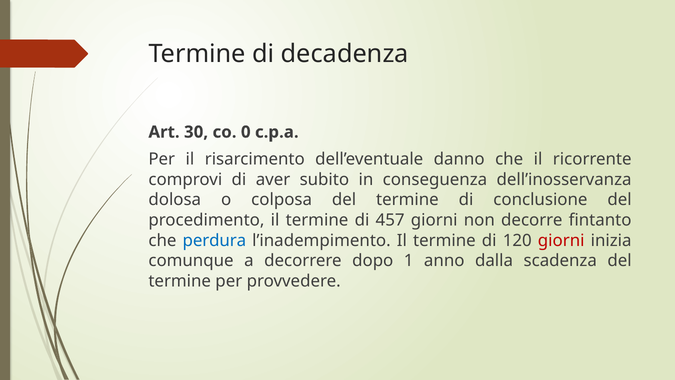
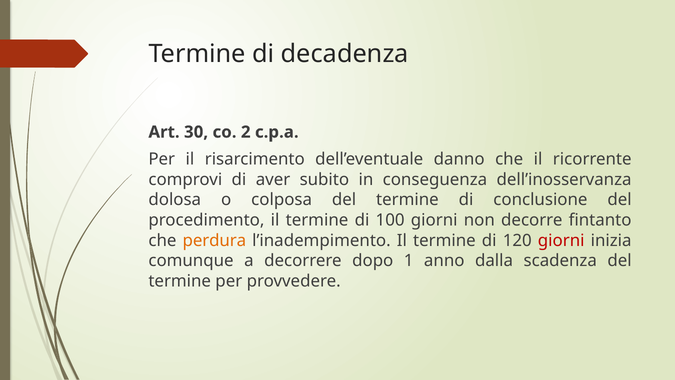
0: 0 -> 2 (246, 132)
457: 457 -> 100 (390, 220)
perdura colour: blue -> orange (214, 240)
